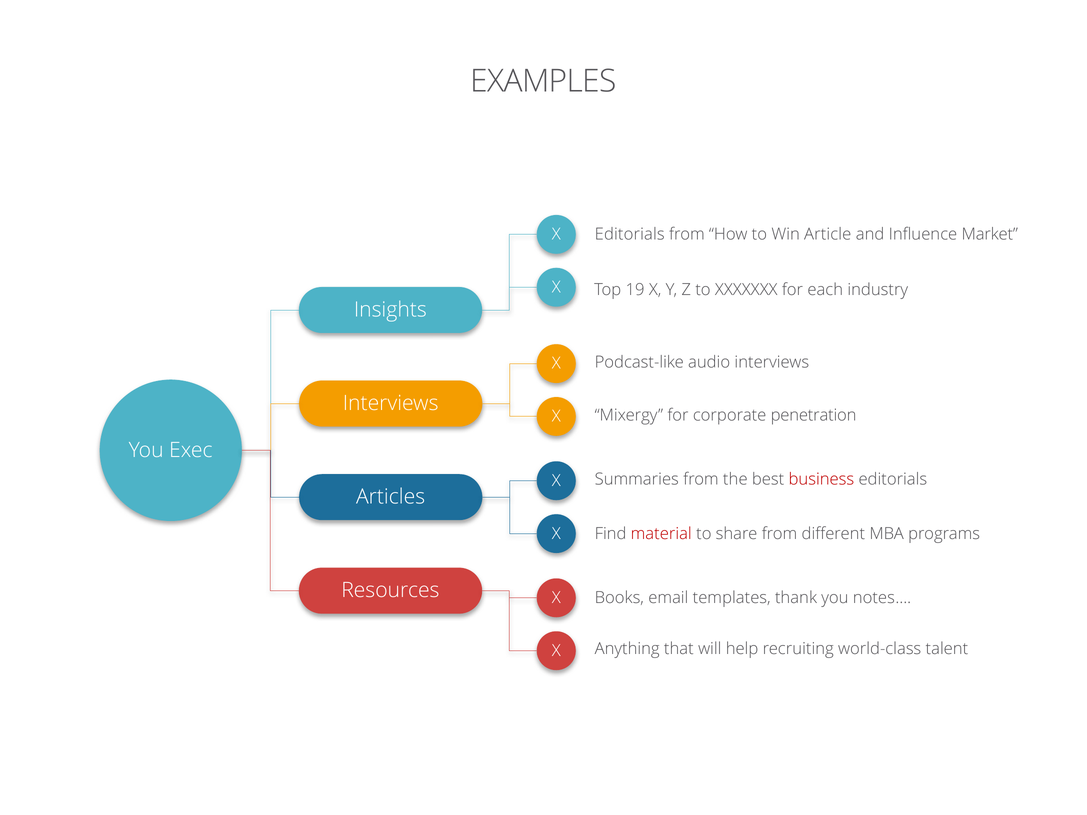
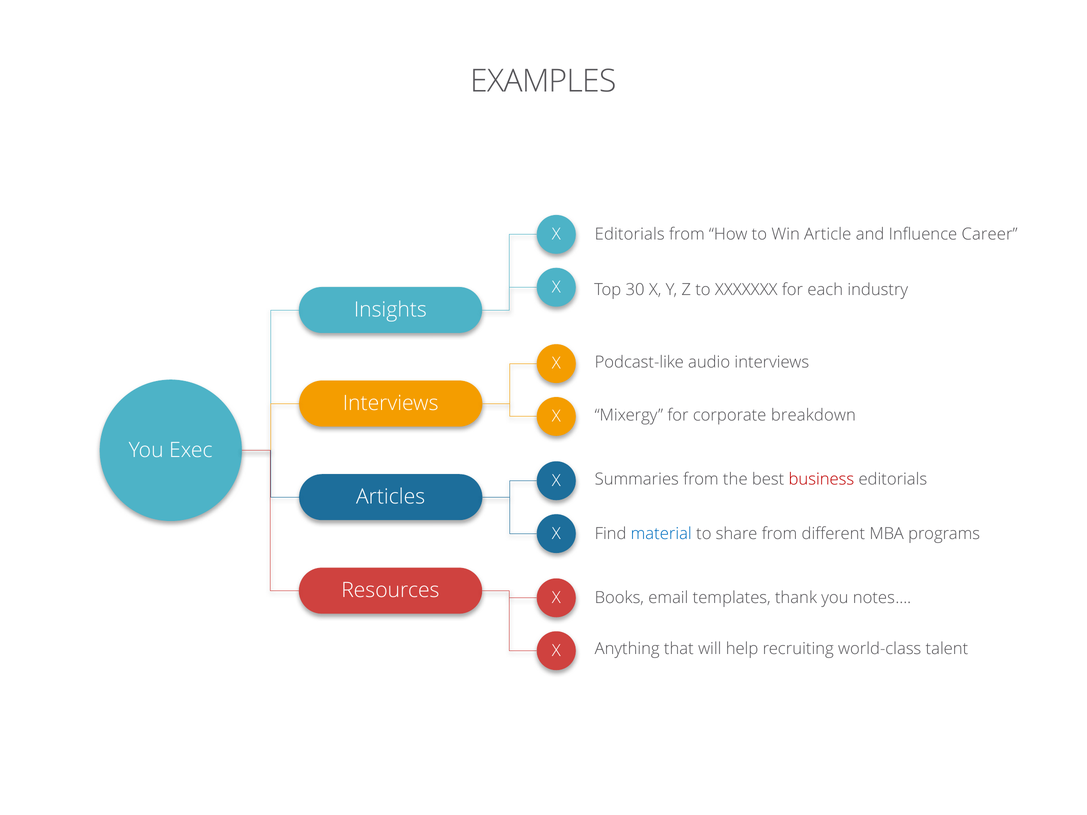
Market: Market -> Career (990, 234)
19: 19 -> 30 (635, 290)
penetration: penetration -> breakdown (813, 415)
material colour: red -> blue (661, 534)
